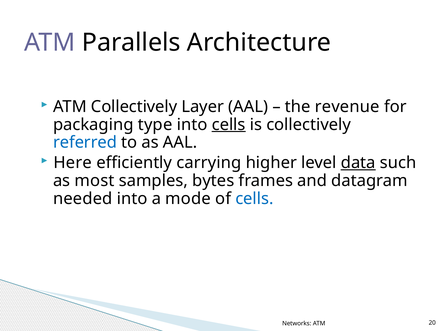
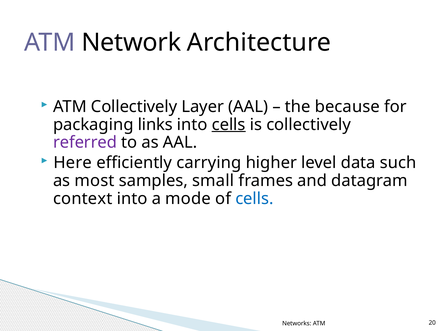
Parallels: Parallels -> Network (131, 43)
revenue: revenue -> because (347, 107)
type: type -> links (155, 125)
referred colour: blue -> purple (85, 143)
data underline: present -> none (358, 163)
bytes: bytes -> small (213, 181)
needed: needed -> context (83, 199)
